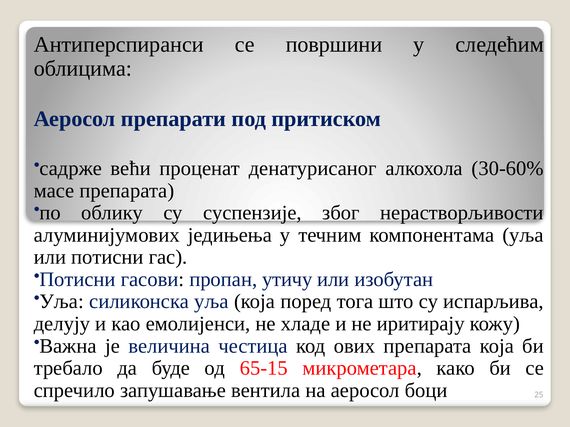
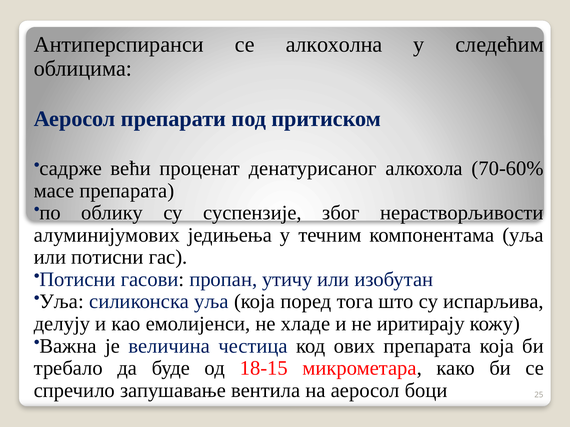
површини: површини -> алкохолна (334, 45)
30-60%: 30-60% -> 70-60% (508, 169)
65-15: 65-15 -> 18-15 (264, 369)
